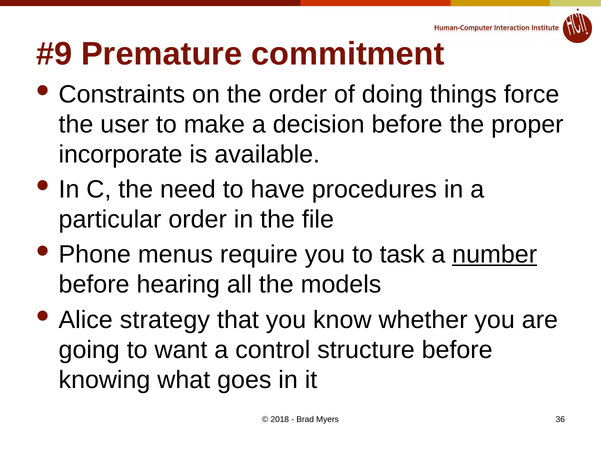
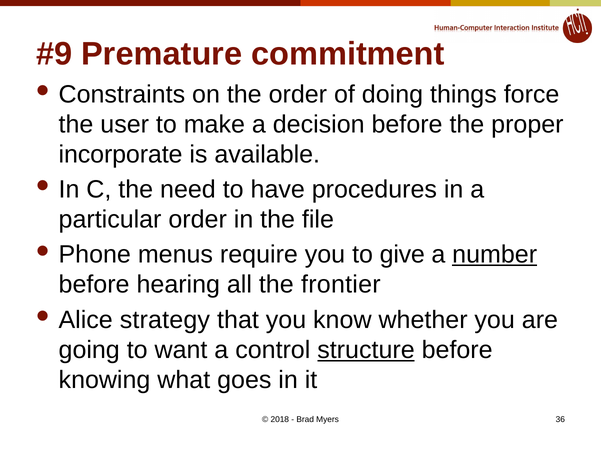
task: task -> give (402, 254)
models: models -> frontier (341, 285)
structure underline: none -> present (366, 350)
